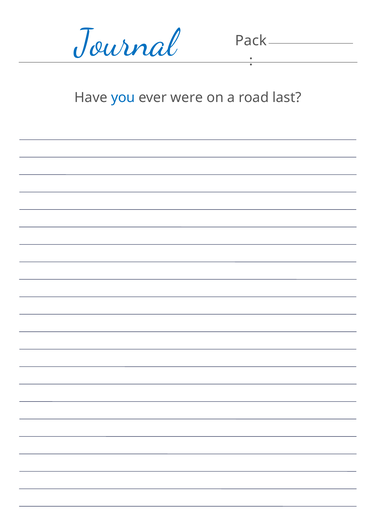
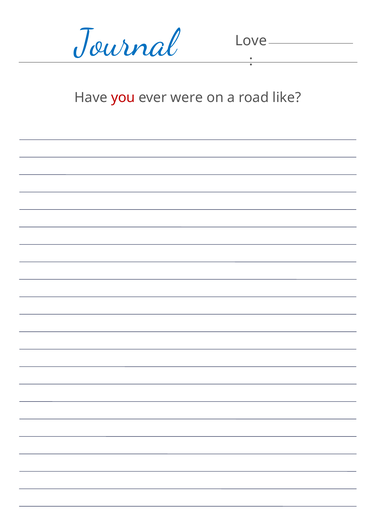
Pack: Pack -> Love (251, 41)
you colour: blue -> red (123, 98)
last: last -> like (287, 98)
